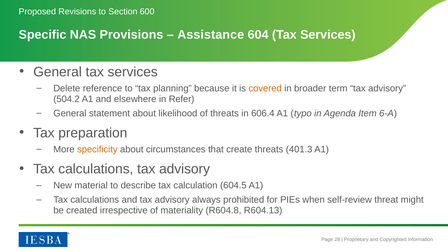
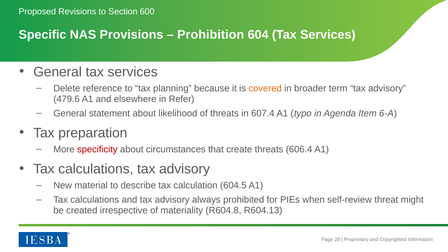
Assistance: Assistance -> Prohibition (211, 35)
504.2: 504.2 -> 479.6 (67, 99)
606.4: 606.4 -> 607.4 (263, 113)
specificity colour: orange -> red (97, 149)
401.3: 401.3 -> 606.4 (299, 149)
